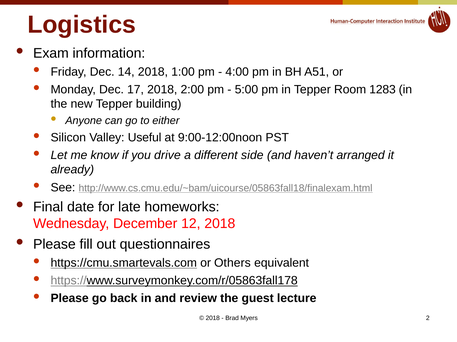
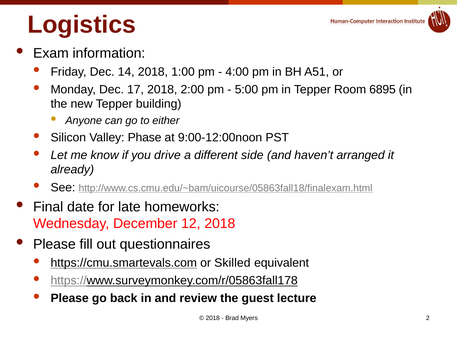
1283: 1283 -> 6895 (383, 90)
Useful: Useful -> Phase (145, 138)
Others: Others -> Skilled (232, 263)
